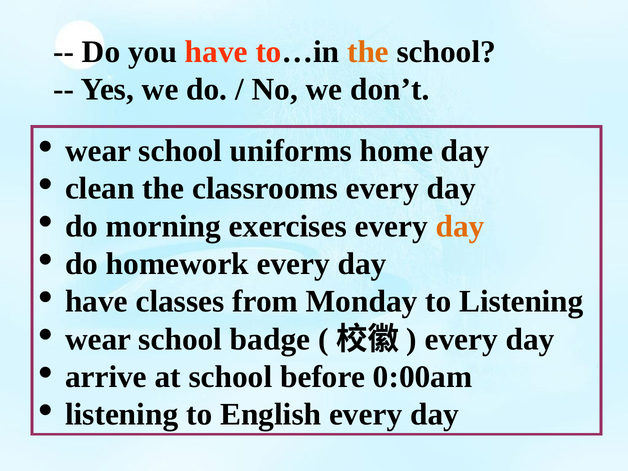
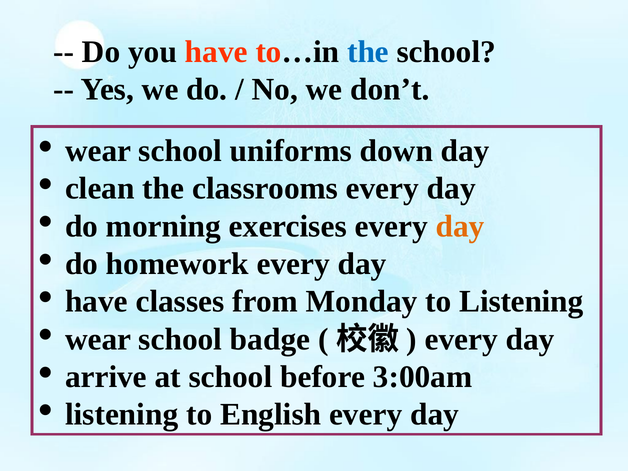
the colour: orange -> blue (368, 52)
home: home -> down (396, 151)
0:00am: 0:00am -> 3:00am (423, 377)
